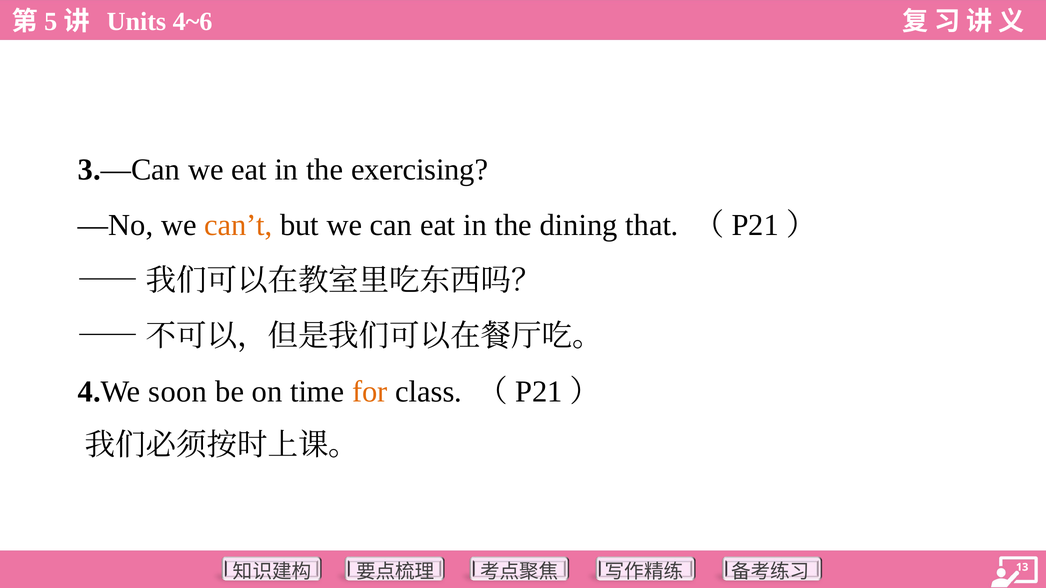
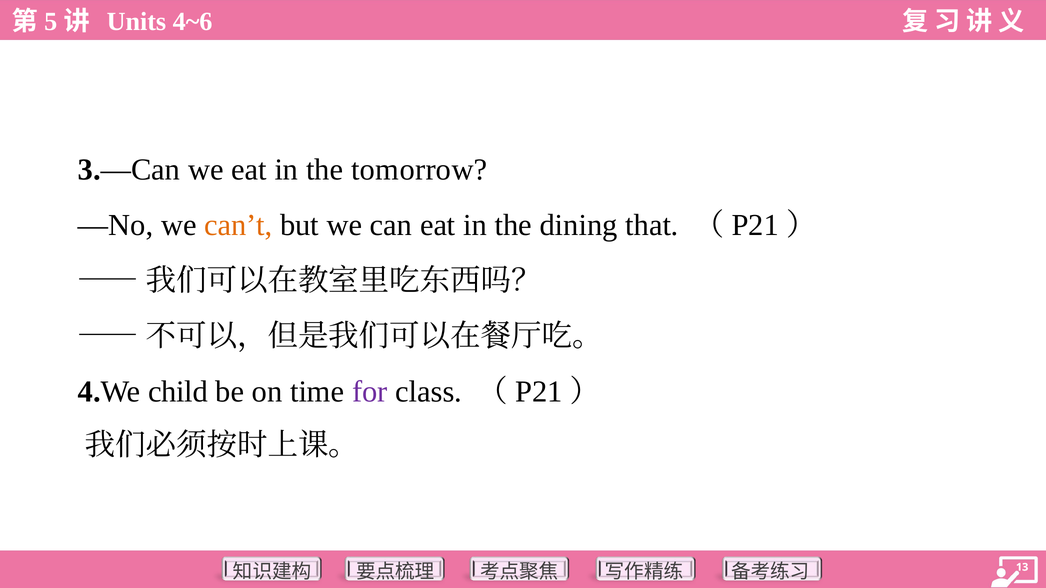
exercising: exercising -> tomorrow (419, 170)
soon: soon -> child (178, 392)
for colour: orange -> purple (370, 392)
